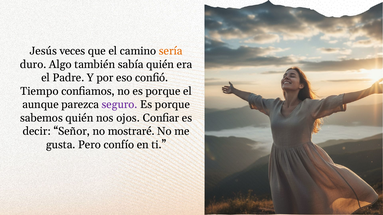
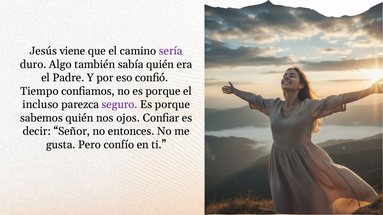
veces: veces -> viene (72, 51)
sería colour: orange -> purple (171, 51)
aunque: aunque -> incluso (40, 105)
mostraré: mostraré -> entonces (131, 132)
